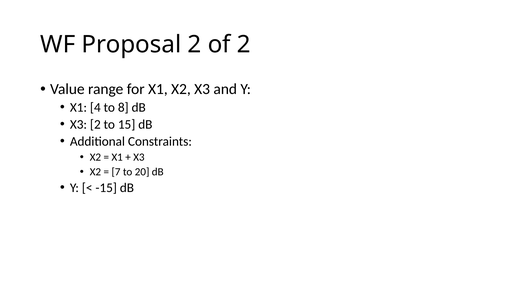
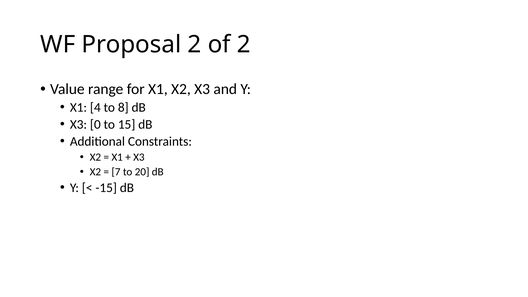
X3 2: 2 -> 0 (95, 124)
